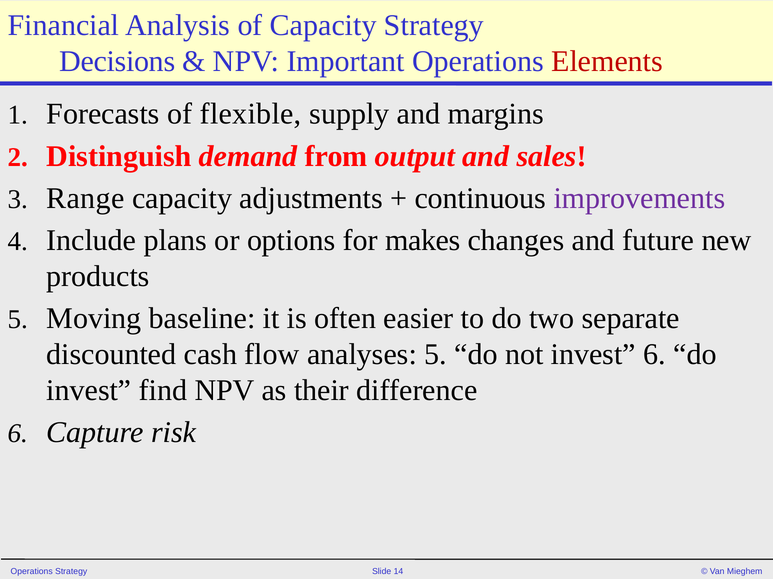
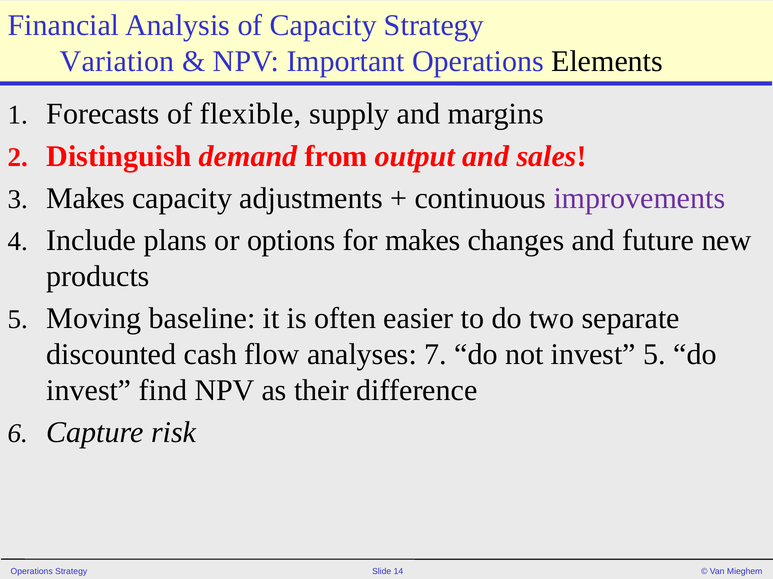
Decisions: Decisions -> Variation (117, 62)
Elements colour: red -> black (607, 62)
Range: Range -> Makes (86, 198)
analyses 5: 5 -> 7 (436, 355)
invest 6: 6 -> 5 (655, 355)
